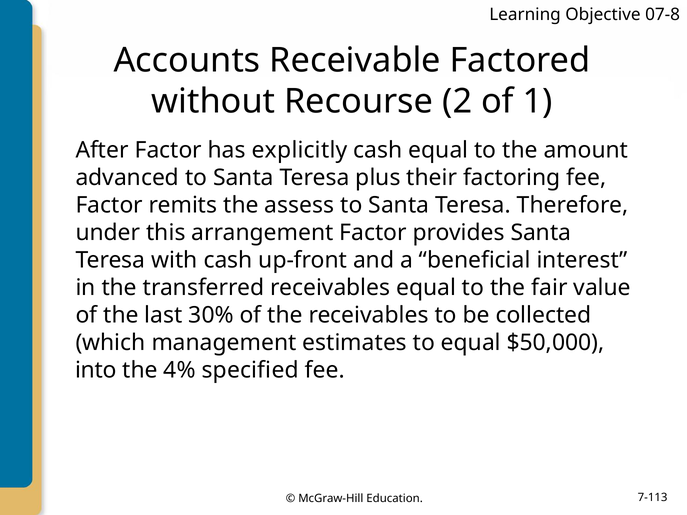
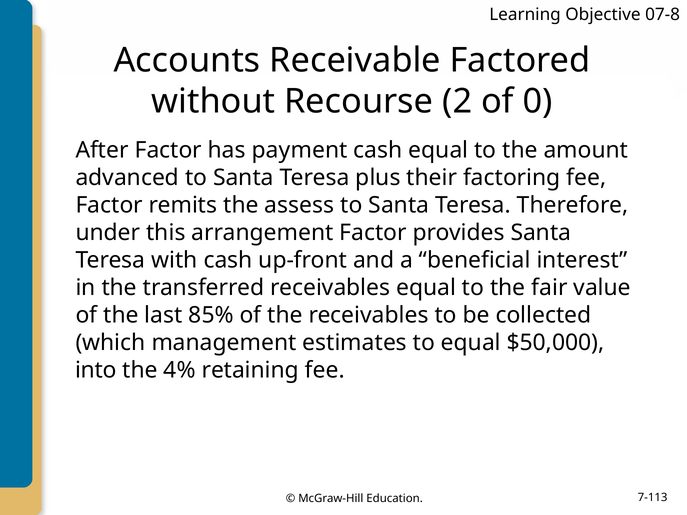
1: 1 -> 0 (538, 102)
explicitly: explicitly -> payment (300, 150)
30%: 30% -> 85% (211, 315)
specified: specified -> retaining (250, 370)
